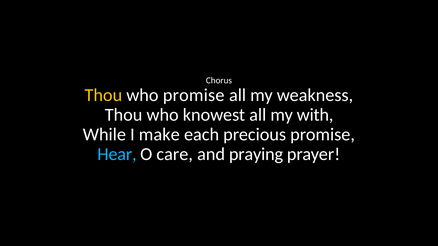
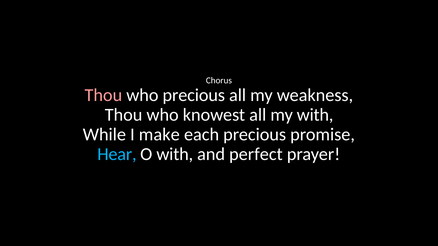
Thou colour: yellow -> pink (103, 95)
who promise: promise -> precious (194, 95)
O care: care -> with (175, 154)
praying: praying -> perfect (256, 154)
